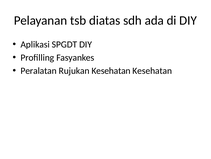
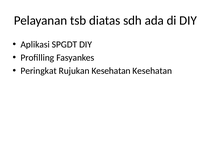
Peralatan: Peralatan -> Peringkat (39, 71)
